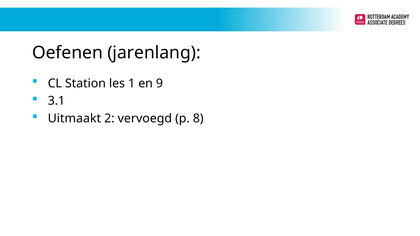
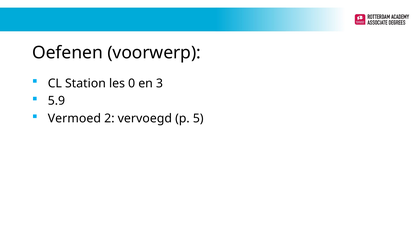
jarenlang: jarenlang -> voorwerp (154, 53)
1: 1 -> 0 (132, 83)
9: 9 -> 3 (159, 83)
3.1: 3.1 -> 5.9 (56, 101)
Uitmaakt: Uitmaakt -> Vermoed (74, 119)
8: 8 -> 5 (198, 119)
